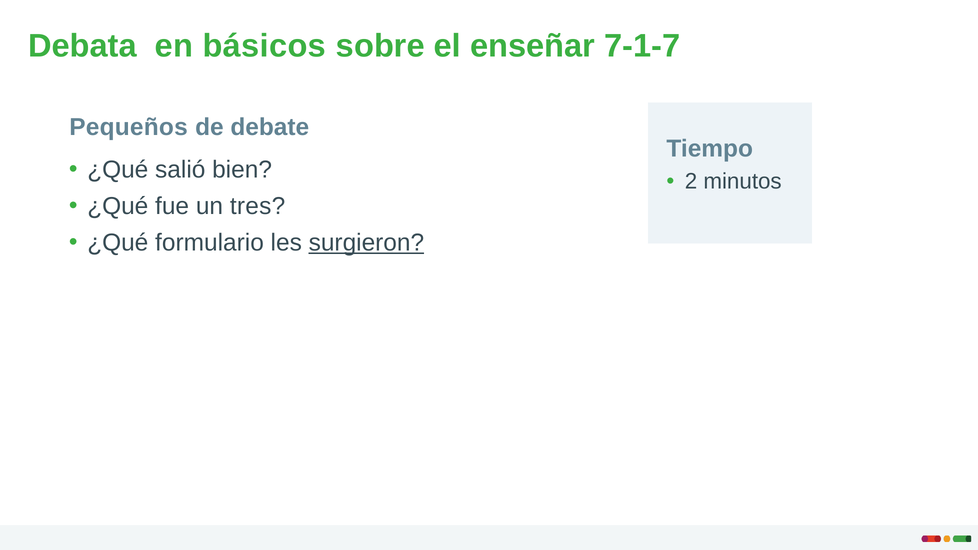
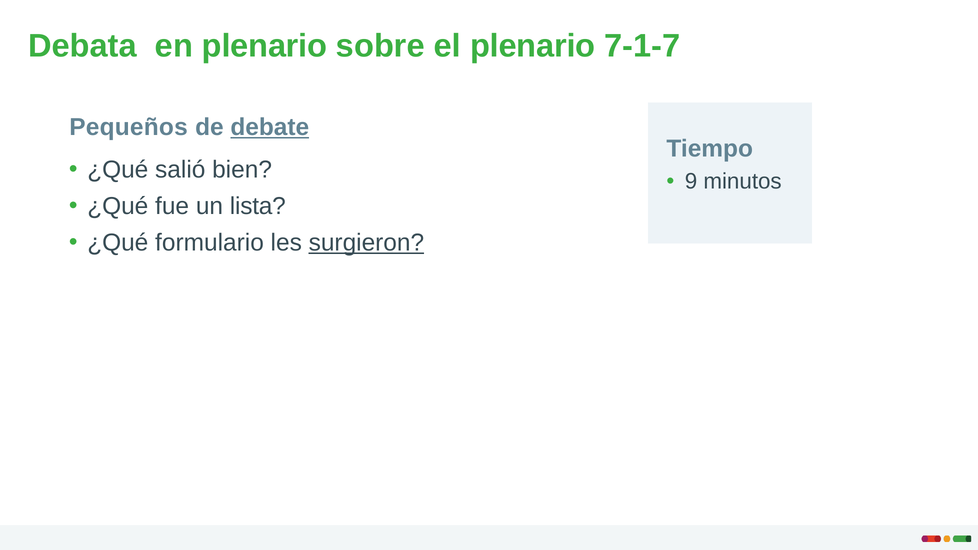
en básicos: básicos -> plenario (265, 46)
el enseñar: enseñar -> plenario (533, 46)
debate underline: none -> present (270, 127)
2: 2 -> 9 (691, 181)
tres: tres -> lista (258, 206)
